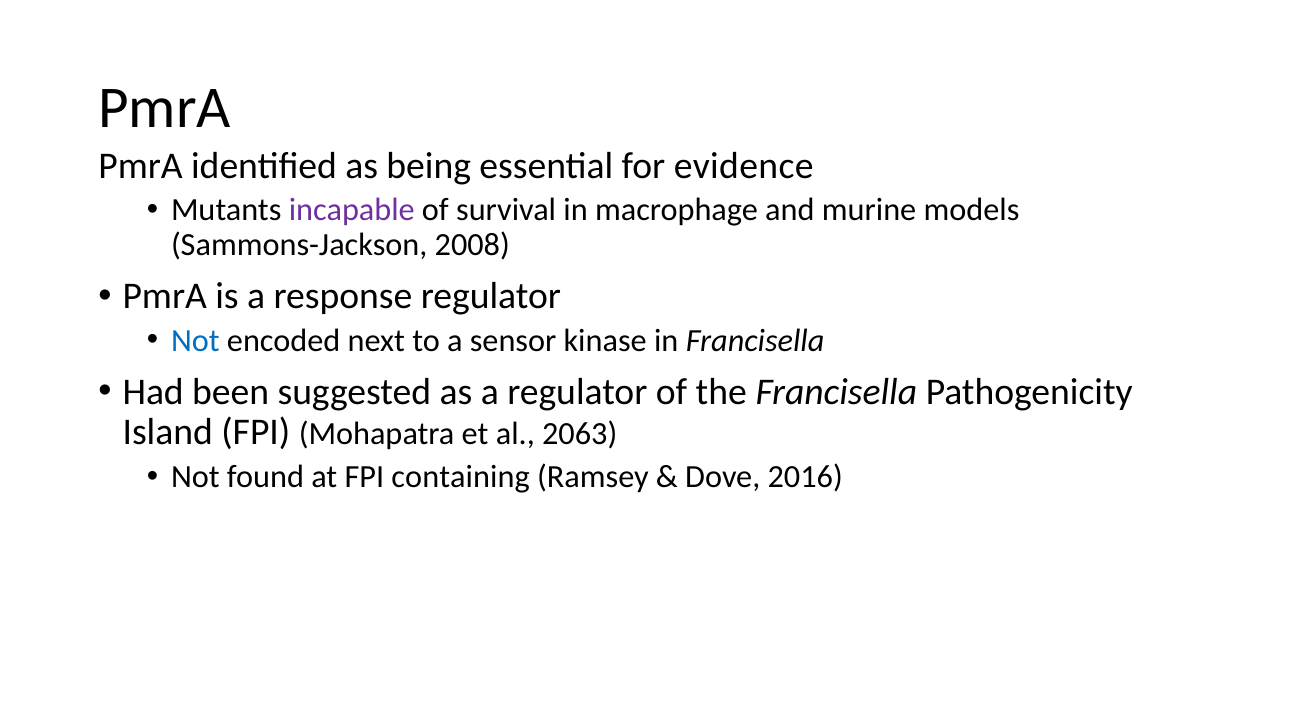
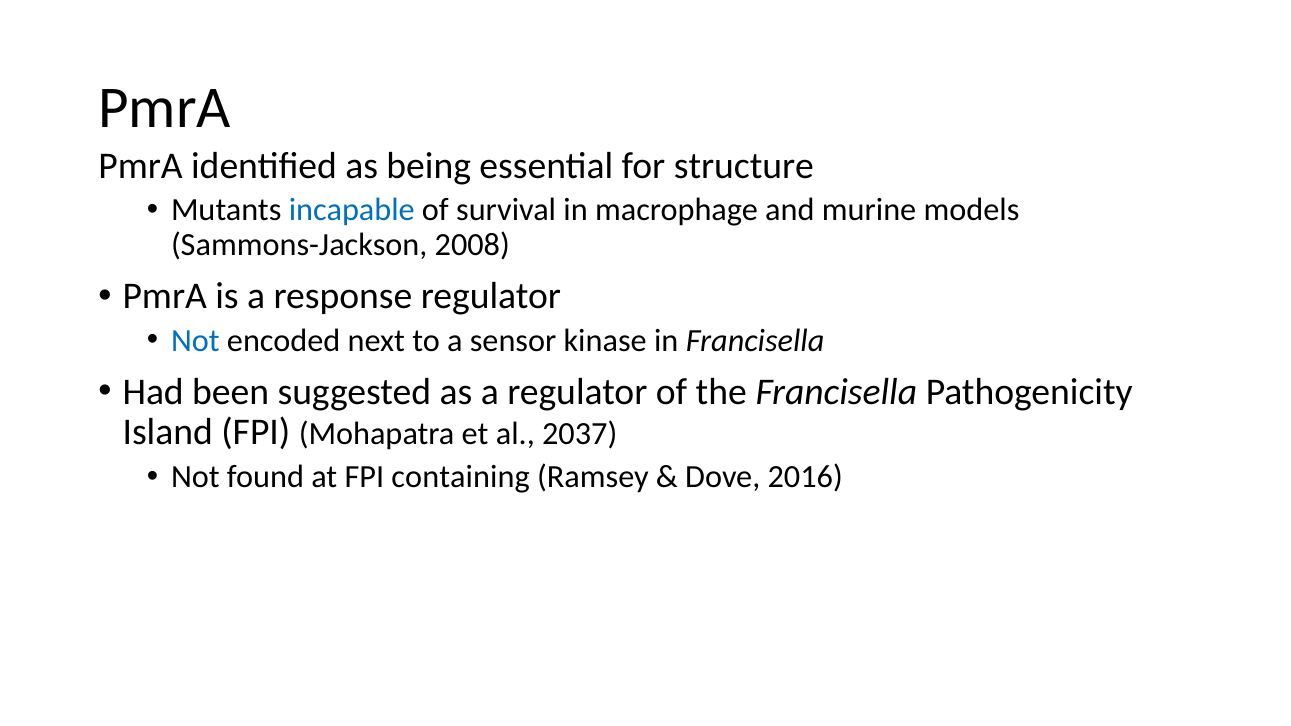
evidence: evidence -> structure (744, 166)
incapable colour: purple -> blue (352, 210)
2063: 2063 -> 2037 (580, 434)
